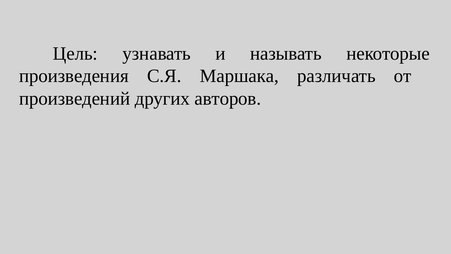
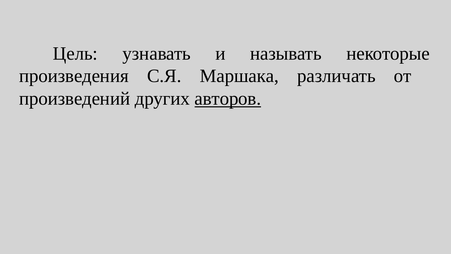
авторов underline: none -> present (228, 99)
